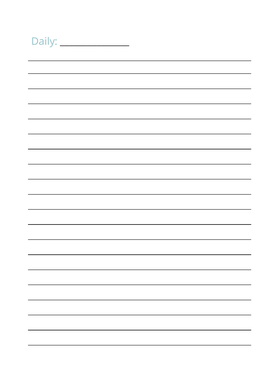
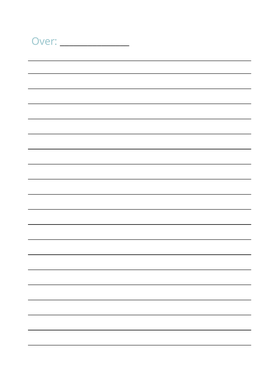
Daily: Daily -> Over (44, 42)
